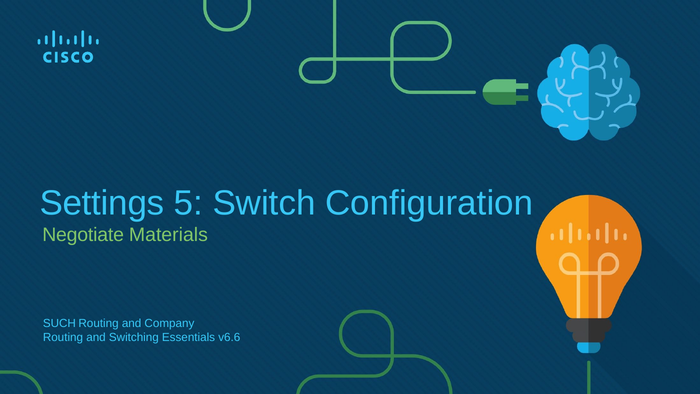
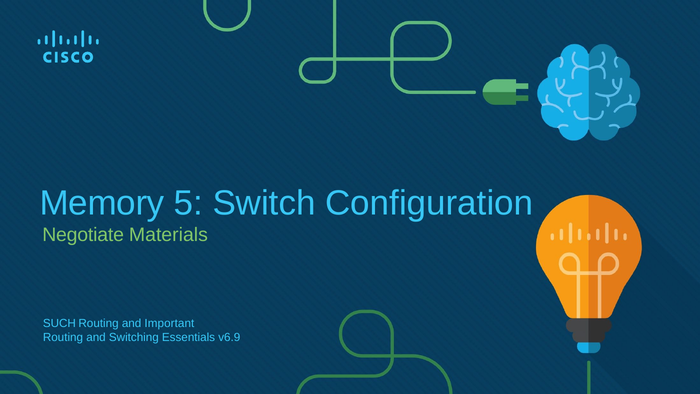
Settings: Settings -> Memory (102, 203)
Company: Company -> Important (169, 323)
v6.6: v6.6 -> v6.9 (229, 337)
